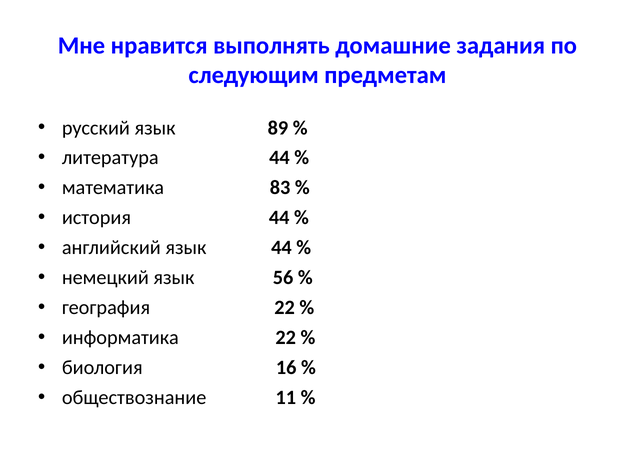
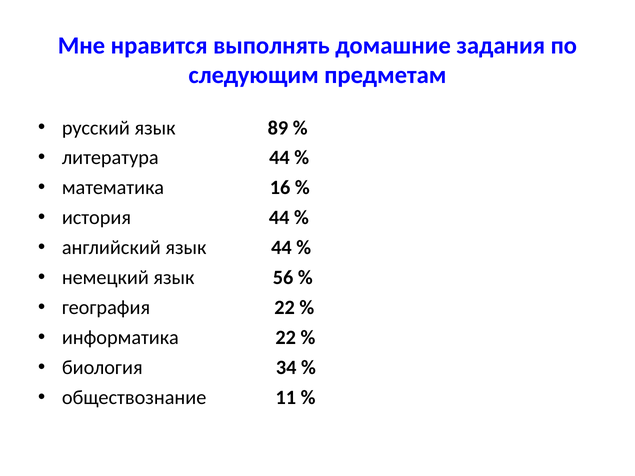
83: 83 -> 16 (280, 188)
16: 16 -> 34 (286, 368)
